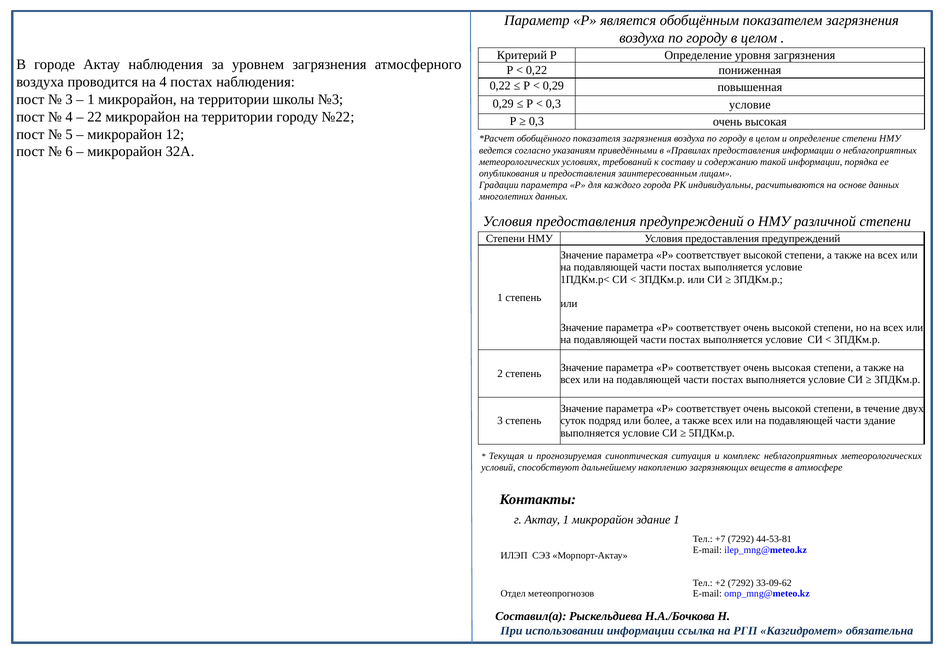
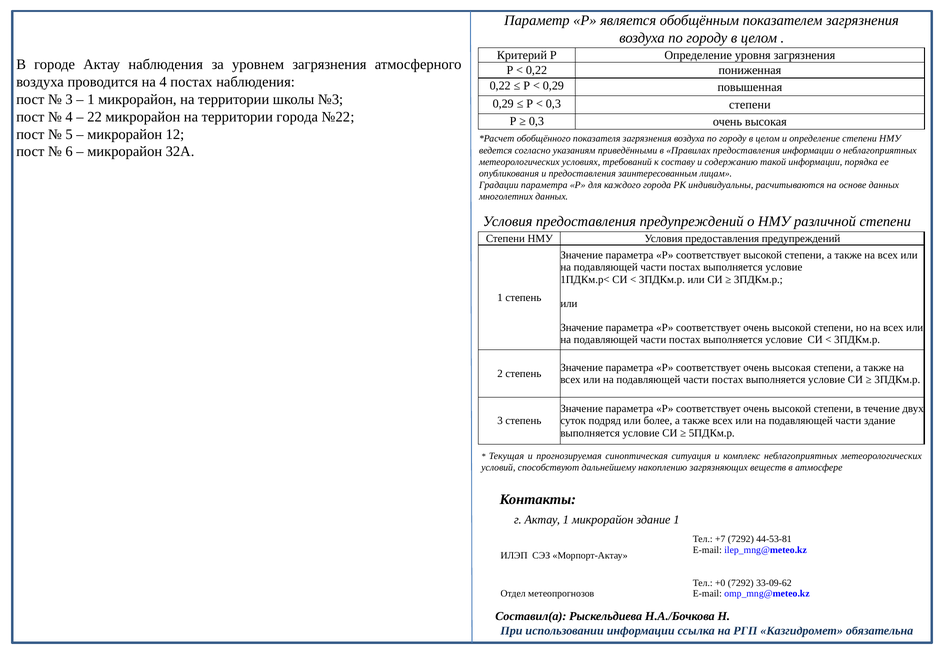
0,3 условие: условие -> степени (750, 105)
территории городу: городу -> города (297, 117)
+2: +2 -> +0 (720, 582)
